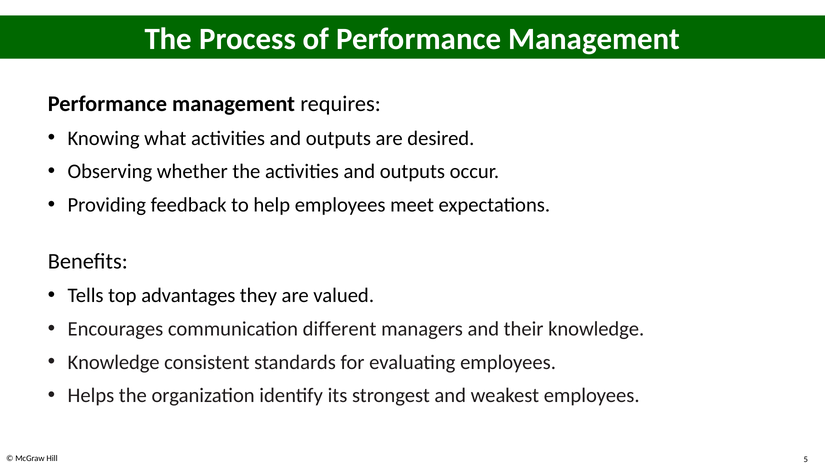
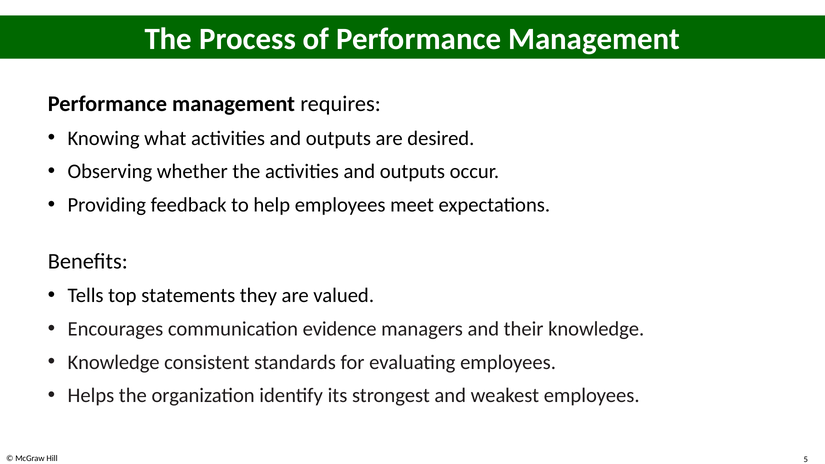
advantages: advantages -> statements (188, 296)
different: different -> evidence (340, 329)
